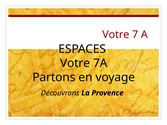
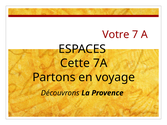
Votre: Votre -> Cette (75, 63)
